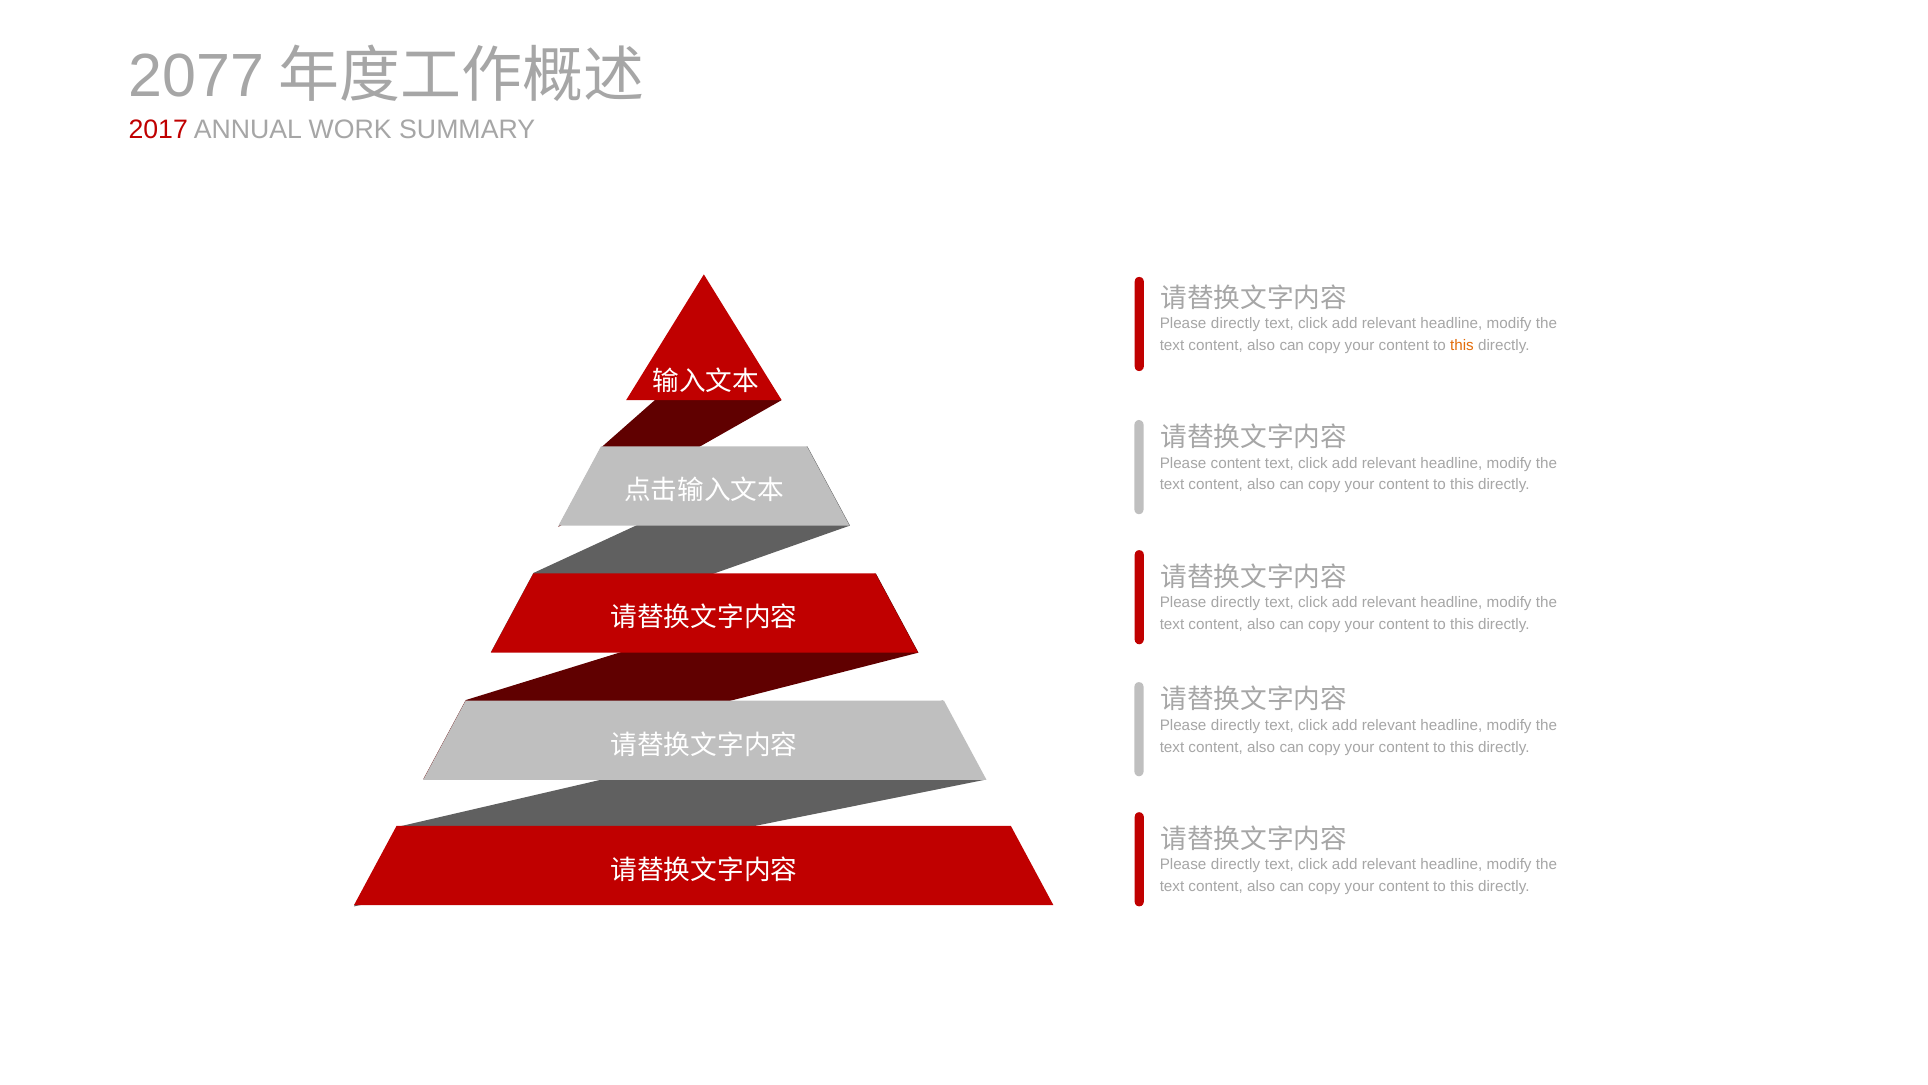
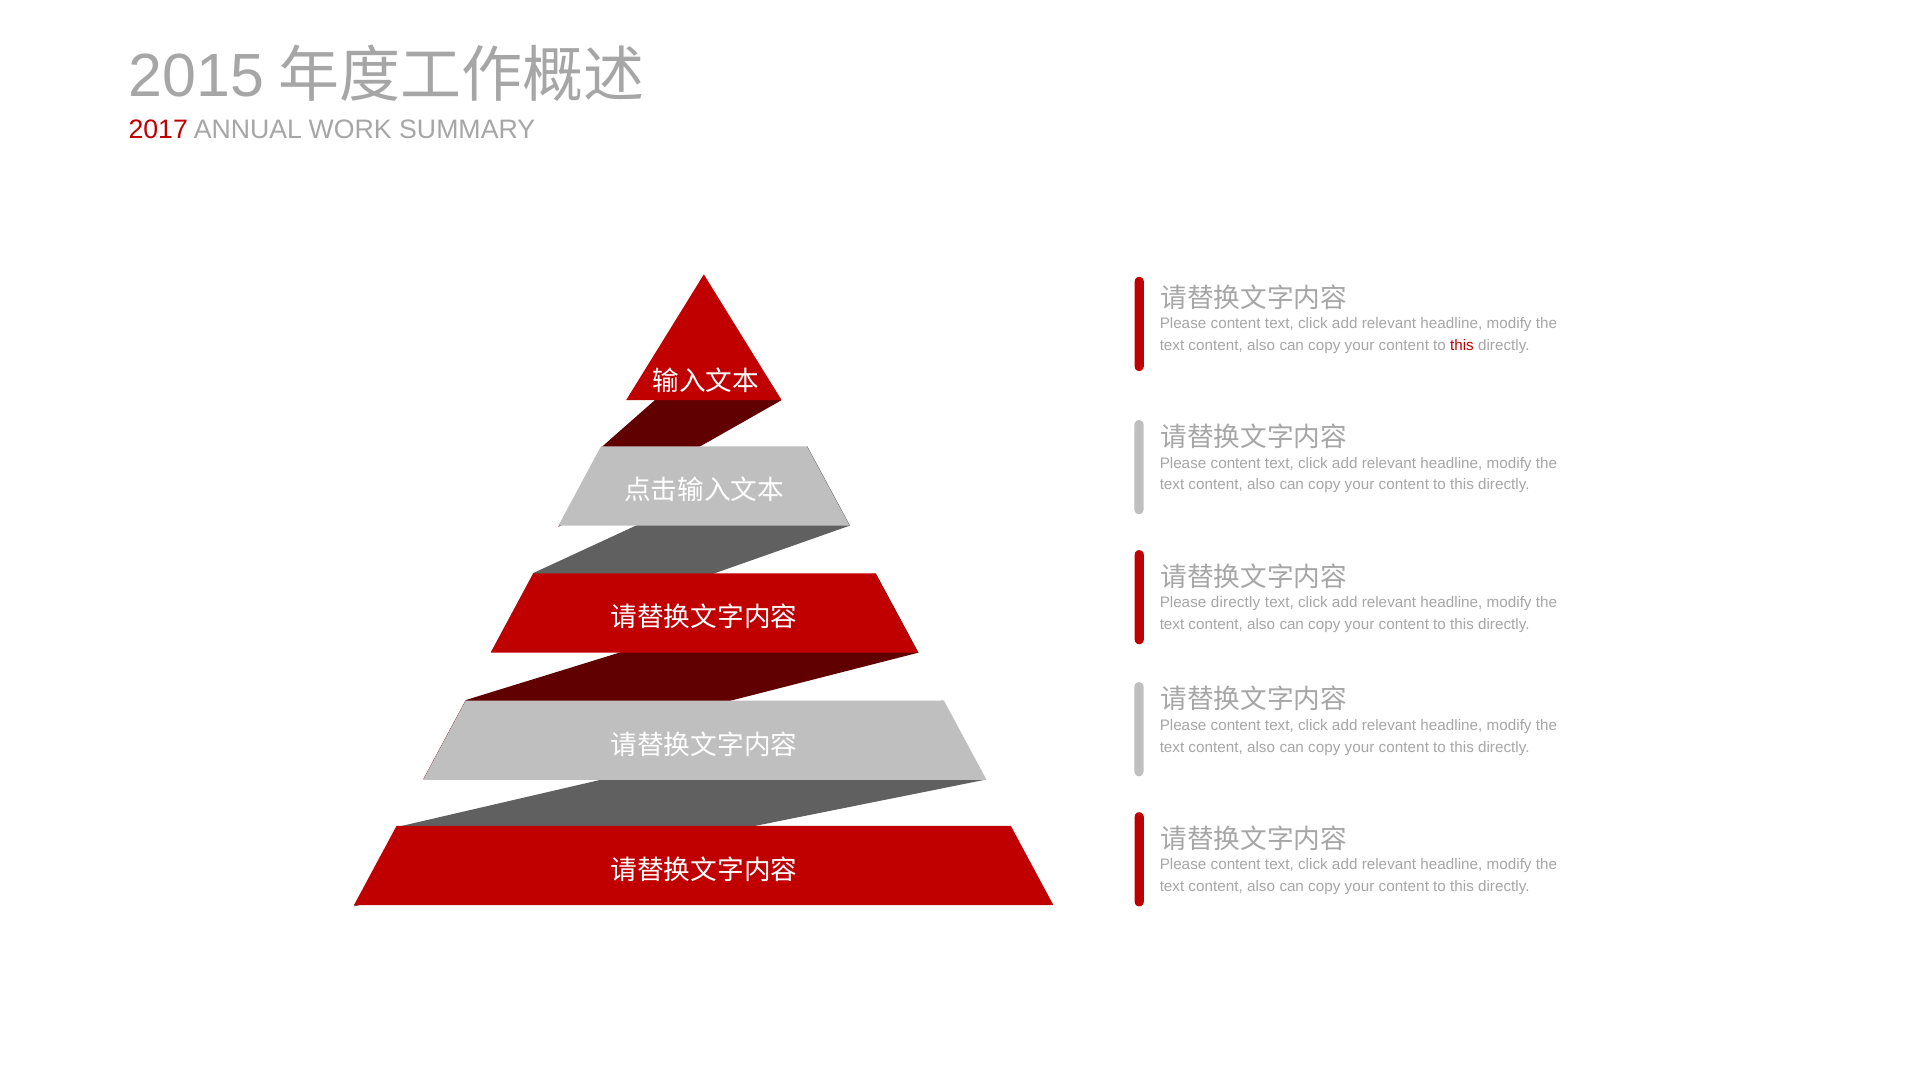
2077: 2077 -> 2015 (196, 76)
directly: directly -> content (1236, 324)
this colour: orange -> red (1462, 346)
directly: directly -> content (1236, 725)
directly: directly -> content (1236, 864)
